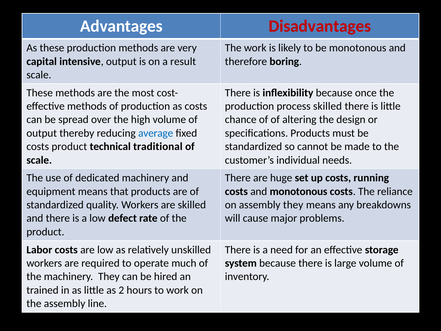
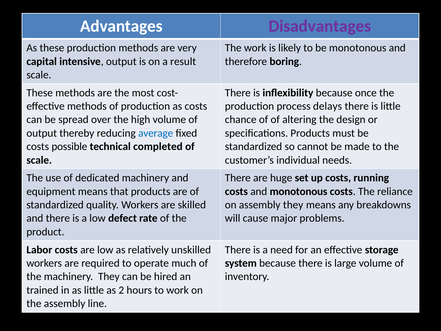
Disadvantages colour: red -> purple (320, 26)
process skilled: skilled -> delays (328, 106)
costs product: product -> possible (69, 146)
traditional: traditional -> completed (158, 146)
